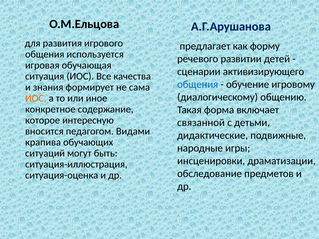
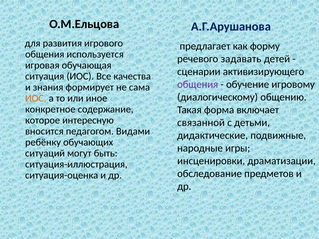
развитии: развитии -> задавать (241, 59)
общения colour: blue -> purple (198, 84)
крапива: крапива -> ребёнку (43, 142)
